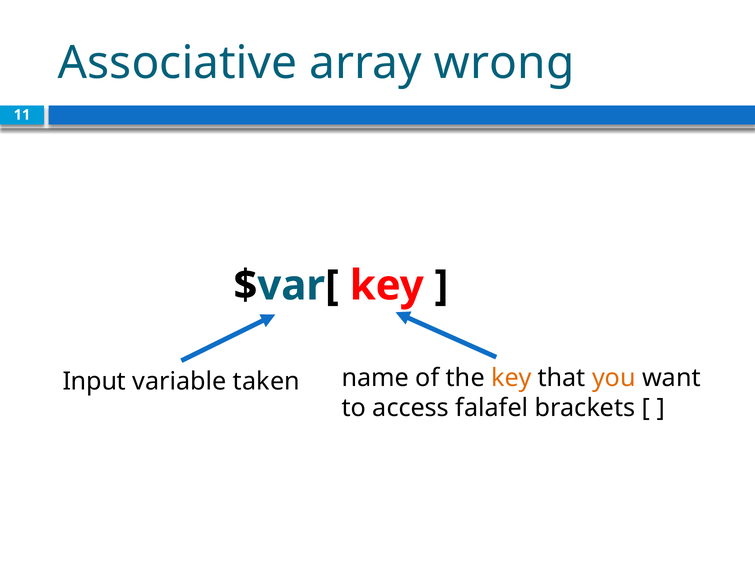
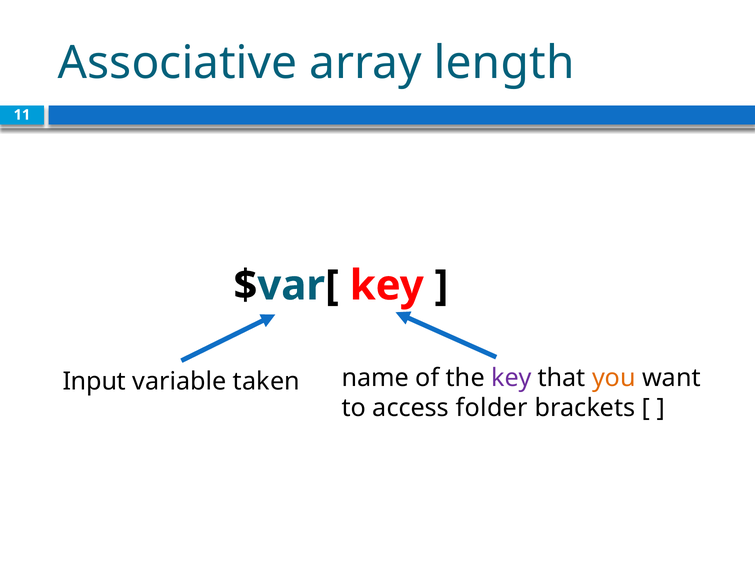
wrong: wrong -> length (504, 63)
key colour: orange -> purple (511, 378)
falafel: falafel -> folder (492, 408)
